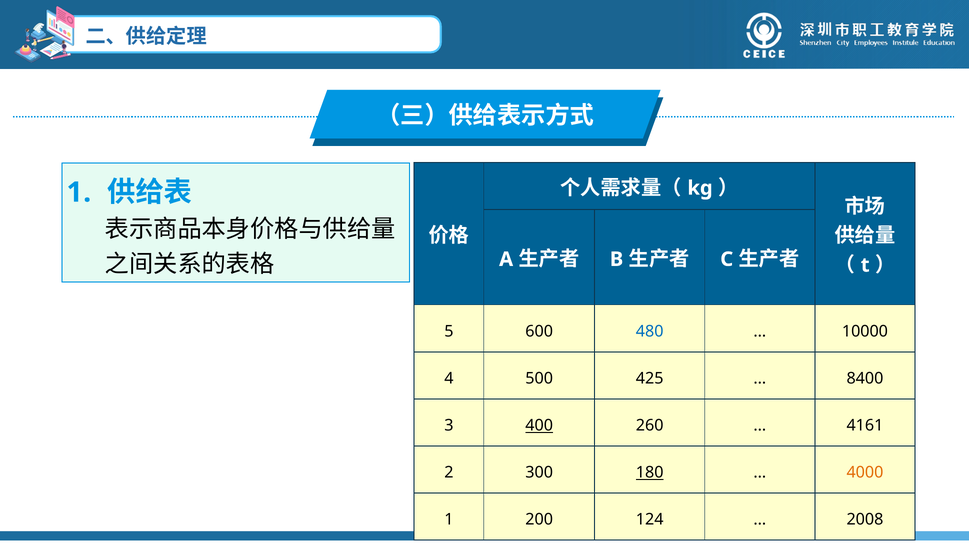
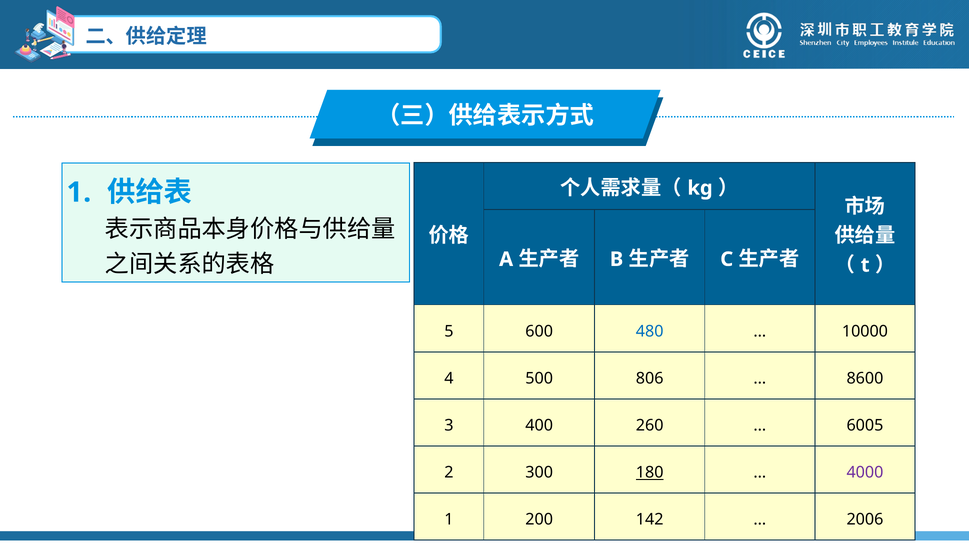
425: 425 -> 806 (650, 379)
8400: 8400 -> 8600 (865, 379)
400 underline: present -> none (539, 426)
4161: 4161 -> 6005 (865, 426)
4000 colour: orange -> purple (865, 473)
124: 124 -> 142 (650, 520)
2008: 2008 -> 2006 (865, 520)
